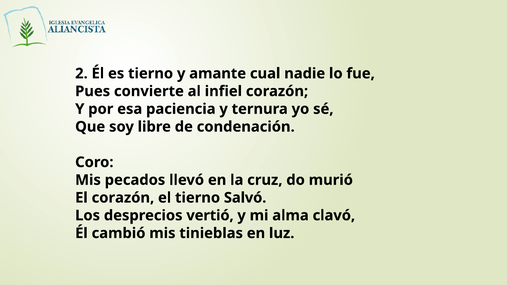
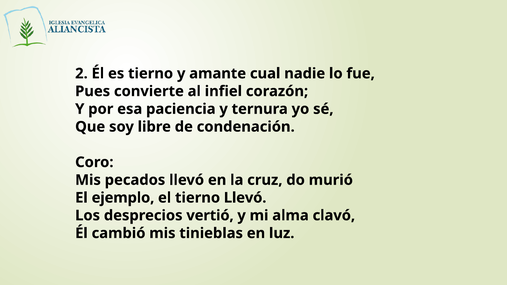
El corazón: corazón -> ejemplo (123, 198)
tierno Salvó: Salvó -> Llevó (245, 198)
